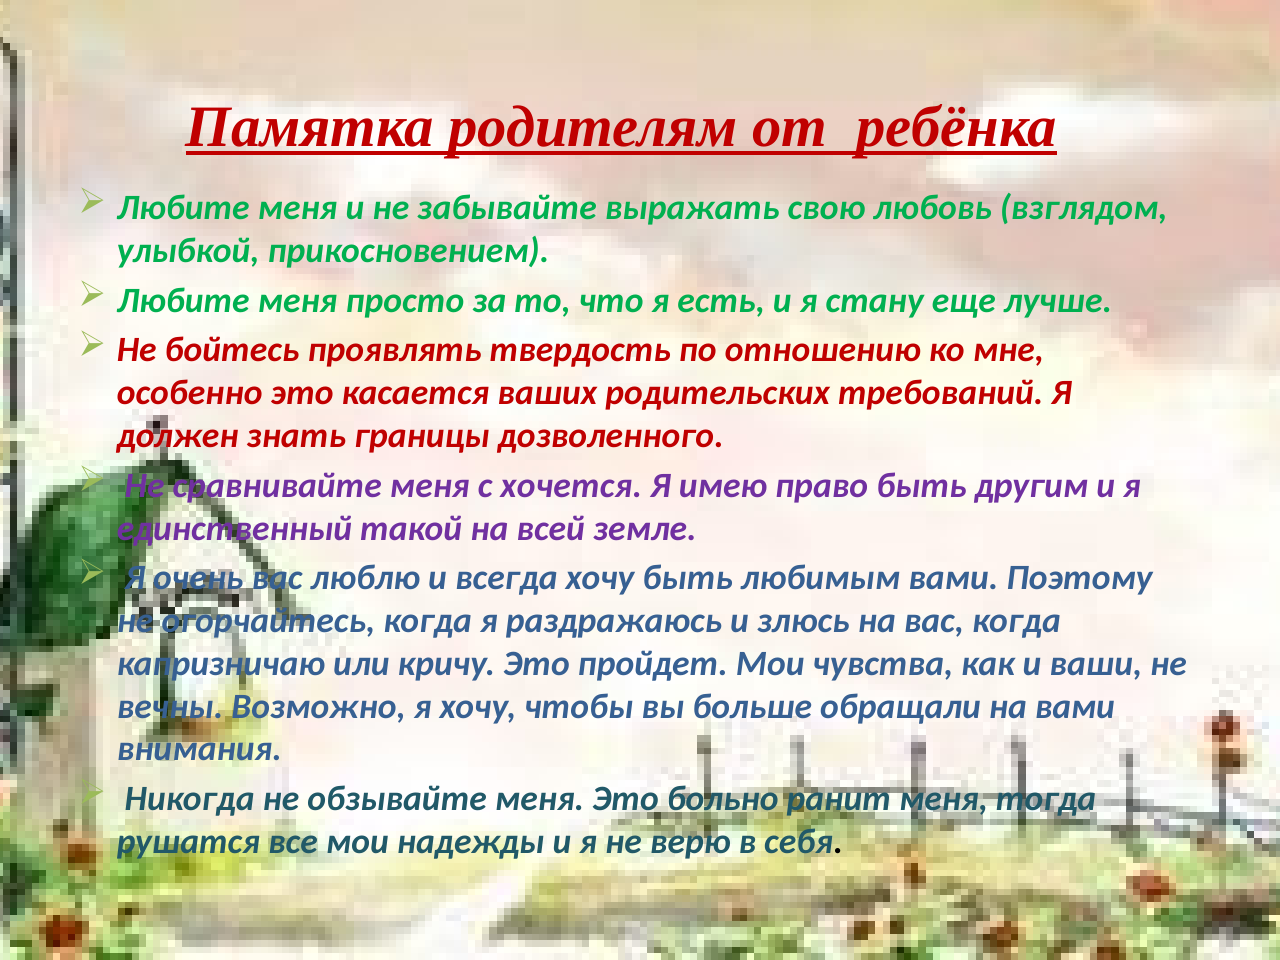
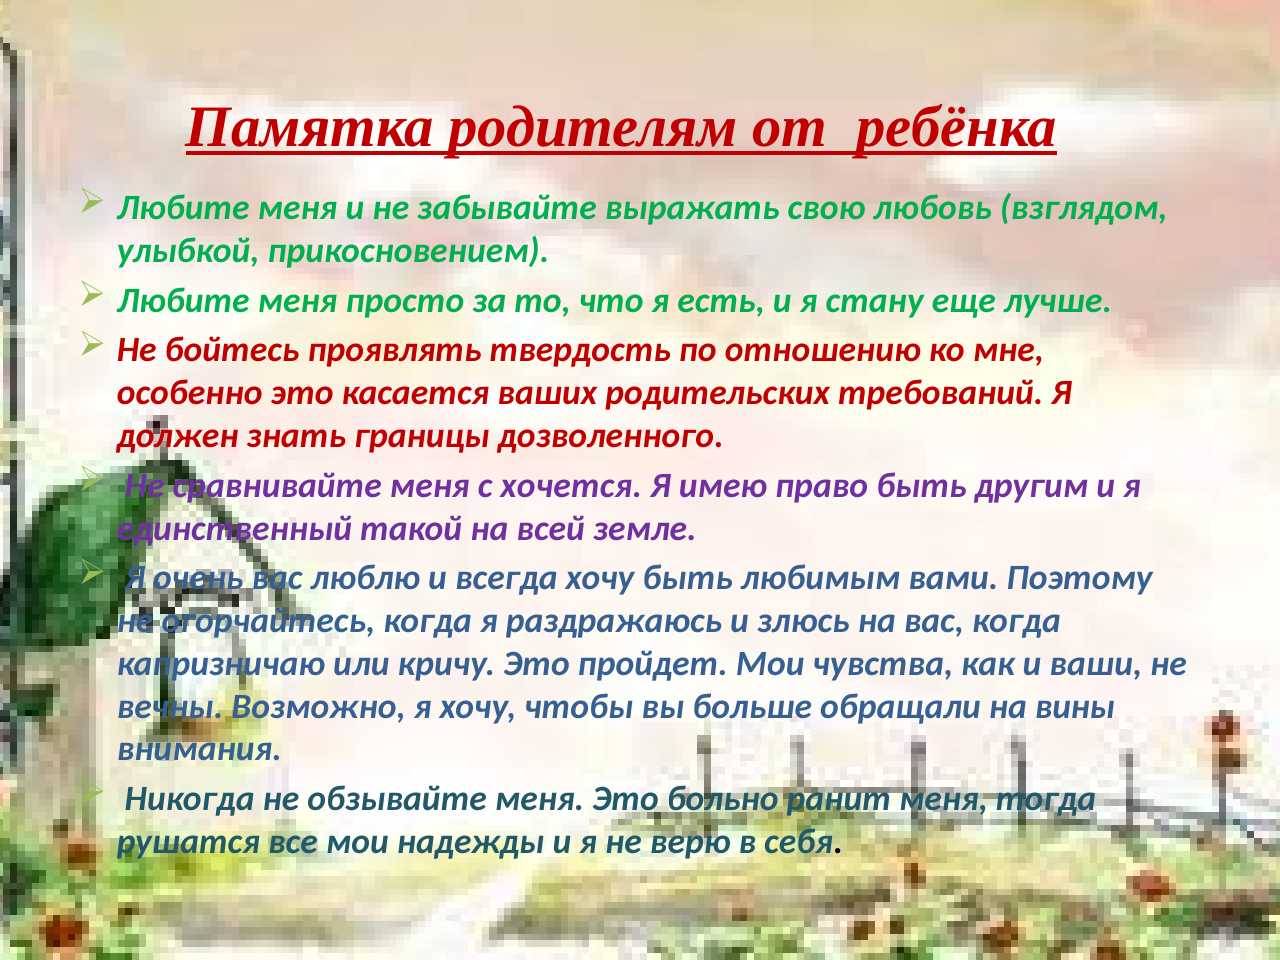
на вами: вами -> вины (1075, 706)
